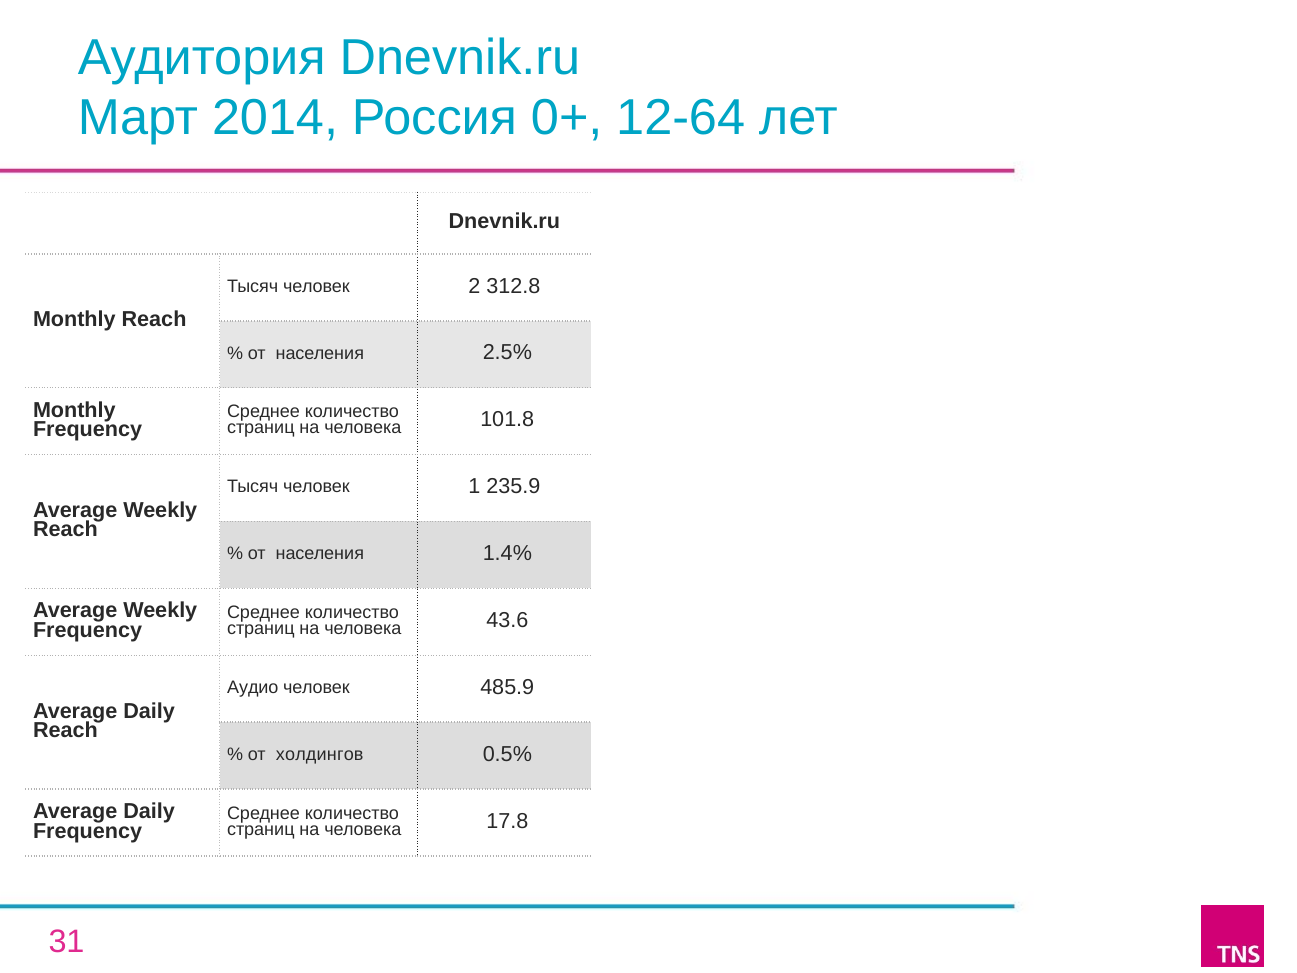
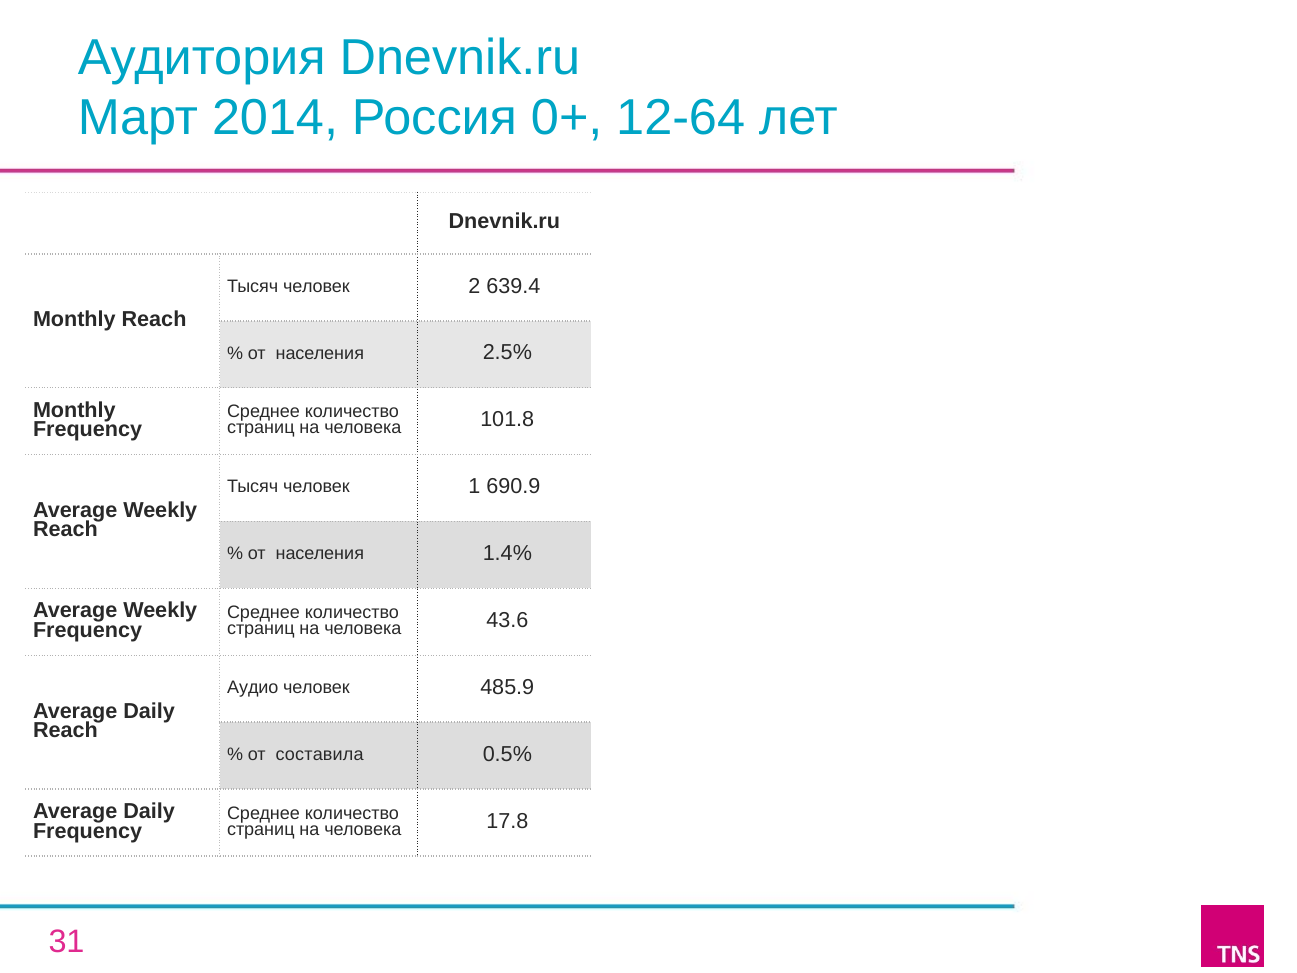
312.8: 312.8 -> 639.4 (513, 286)
235.9: 235.9 -> 690.9 (513, 487)
холдингов: холдингов -> составила (320, 754)
